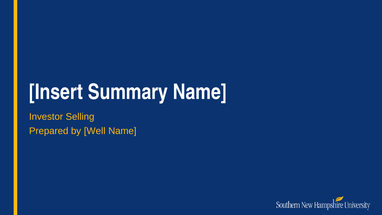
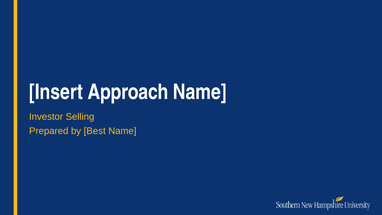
Summary: Summary -> Approach (128, 92)
Well: Well -> Best (95, 131)
